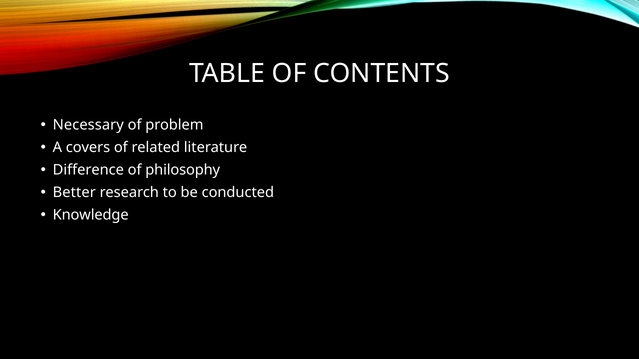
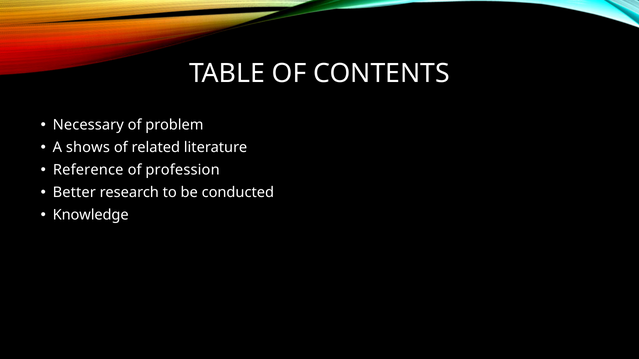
covers: covers -> shows (88, 148)
Difference: Difference -> Reference (88, 170)
philosophy: philosophy -> profession (183, 170)
